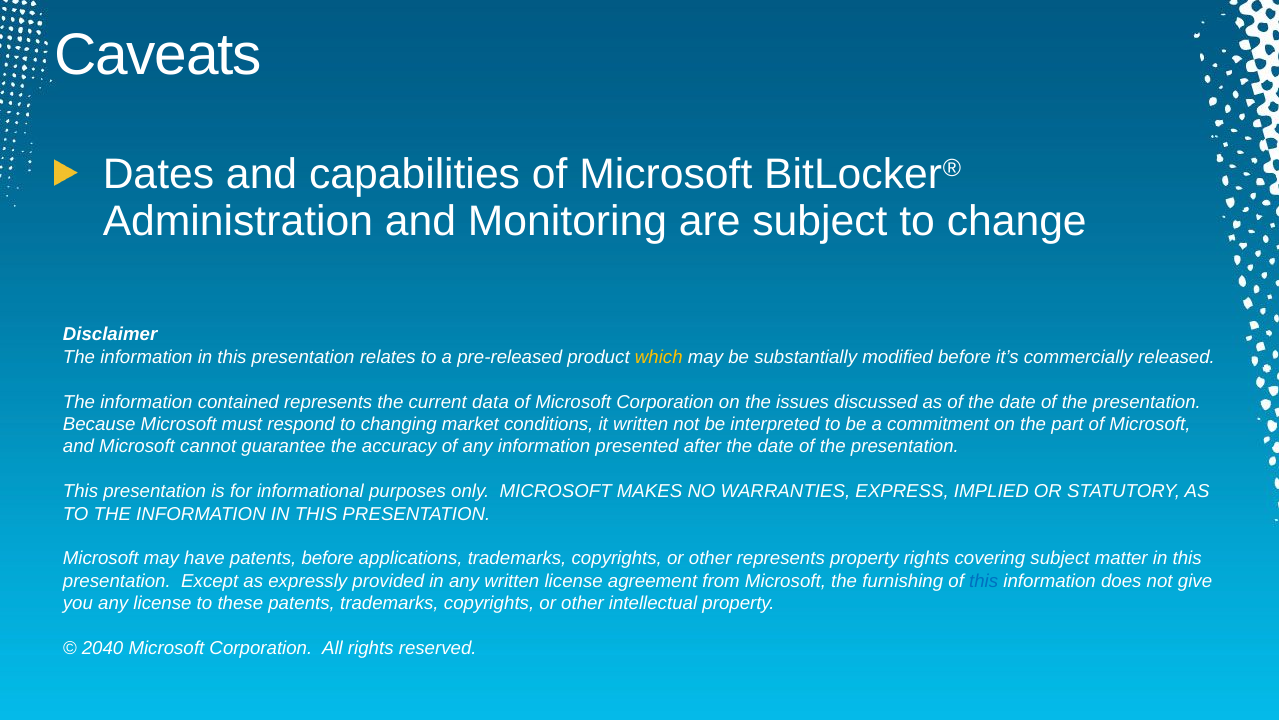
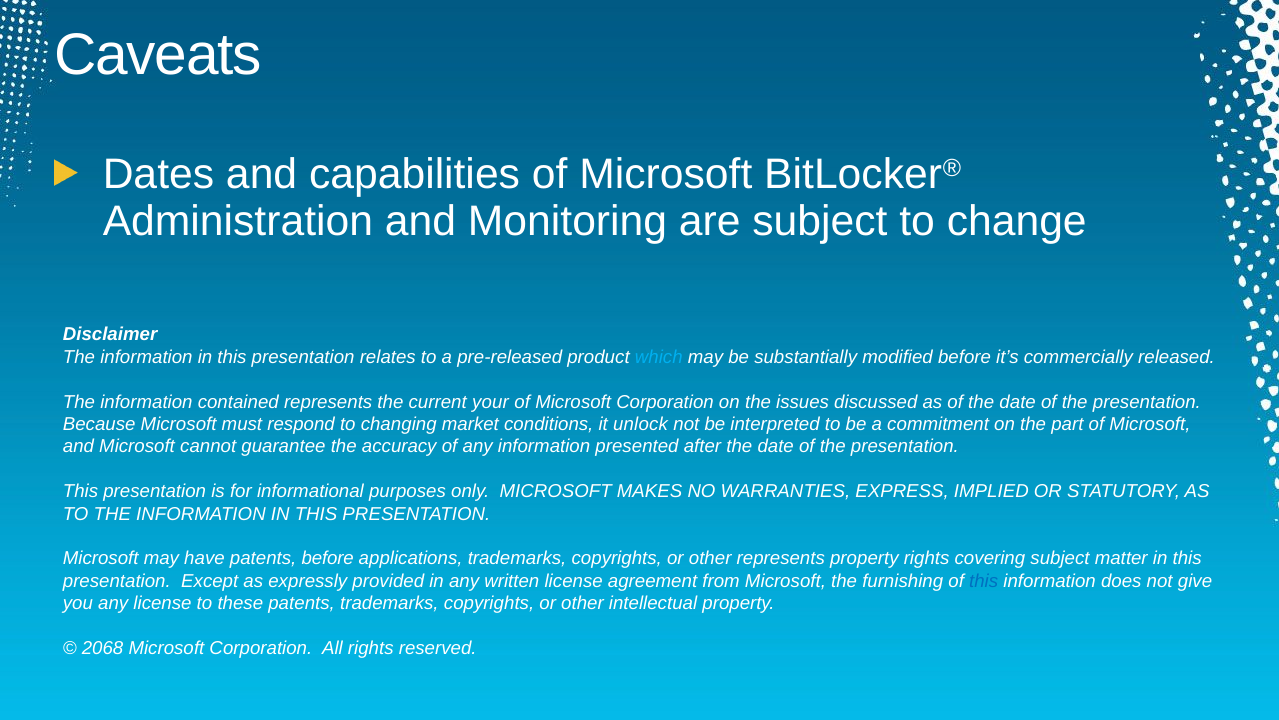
which colour: yellow -> light blue (659, 357)
data: data -> your (490, 402)
it written: written -> unlock (641, 424)
2040: 2040 -> 2068 (103, 648)
